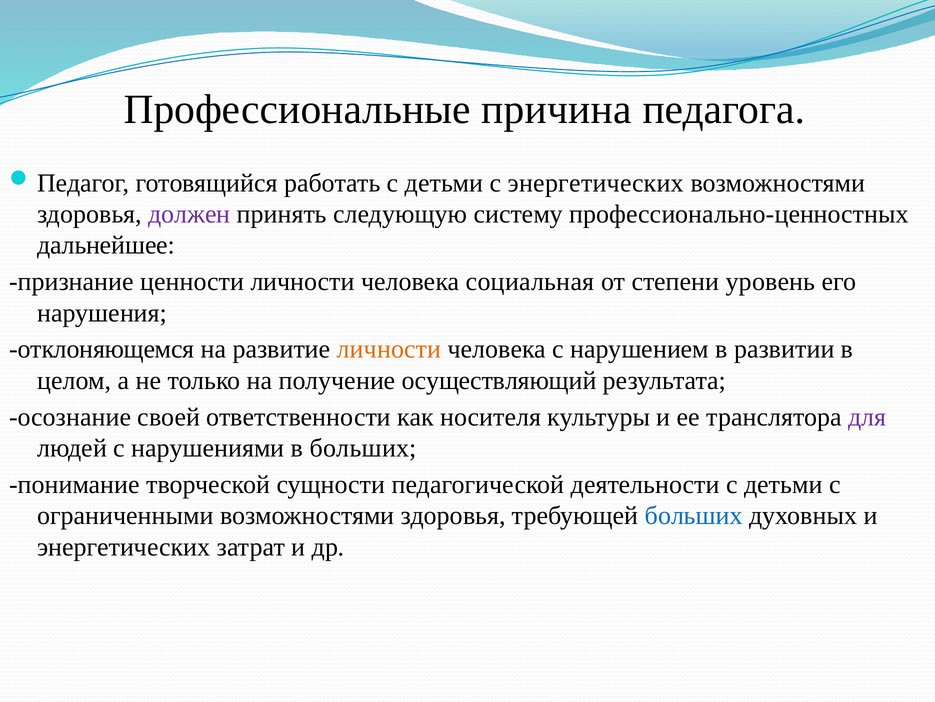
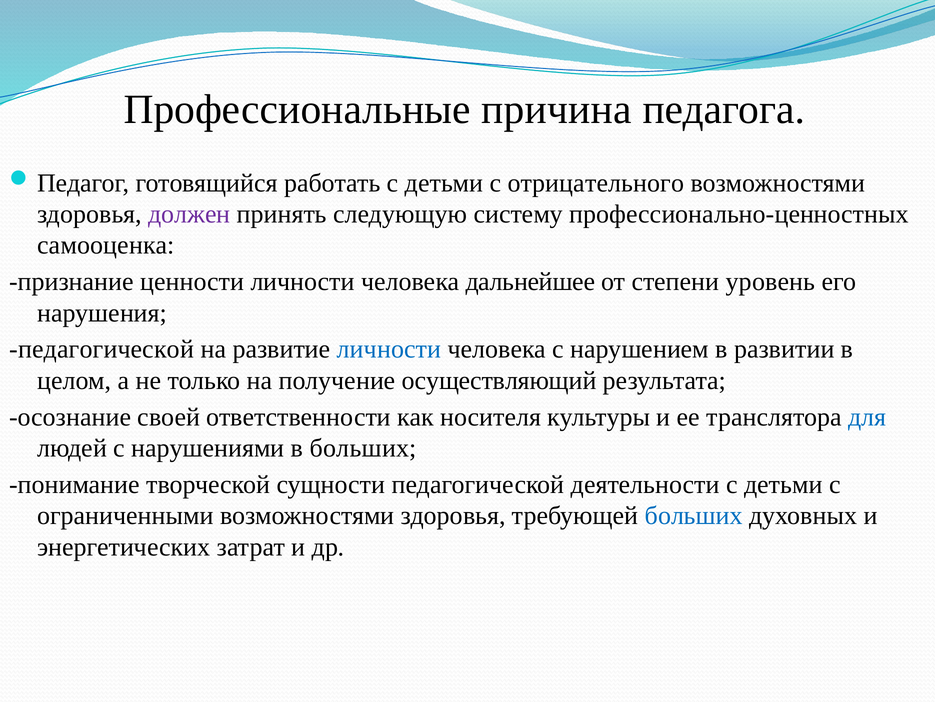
с энергетических: энергетических -> отрицательного (596, 183)
дальнейшее: дальнейшее -> самооценка (106, 245)
социальная: социальная -> дальнейшее (530, 281)
отклоняющемся: отклоняющемся -> педагогической (102, 349)
личности colour: orange -> blue (389, 349)
для colour: purple -> blue (867, 417)
